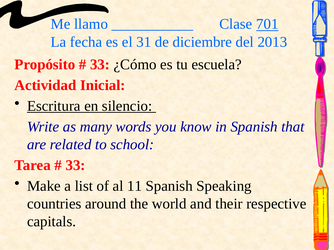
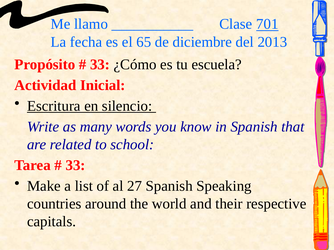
31: 31 -> 65 (144, 42)
11: 11 -> 27 (135, 186)
